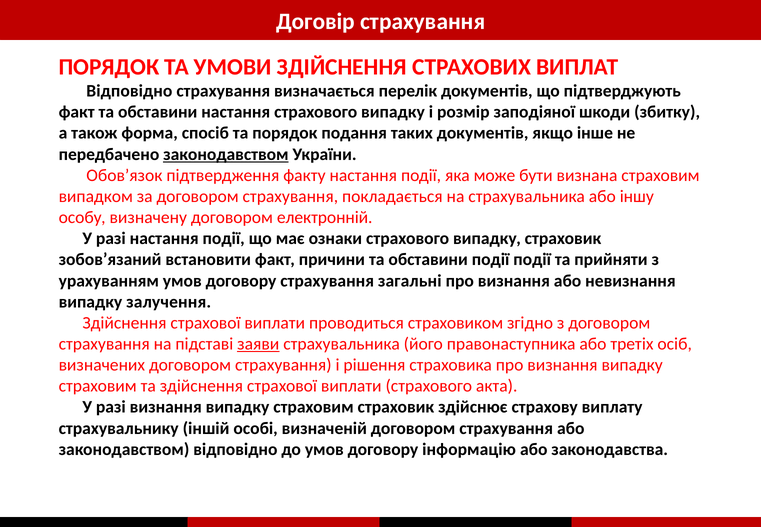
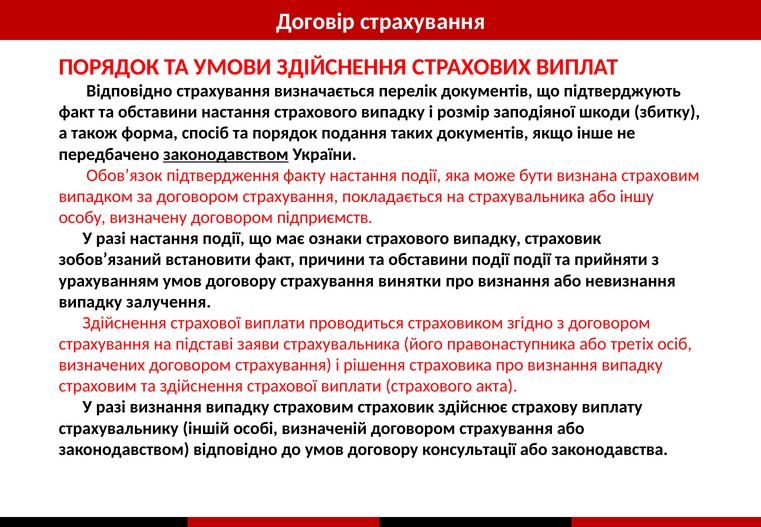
електронній: електронній -> підприємств (325, 217)
загальні: загальні -> винятки (410, 281)
заяви underline: present -> none (258, 344)
інформацію: інформацію -> консультації (469, 449)
